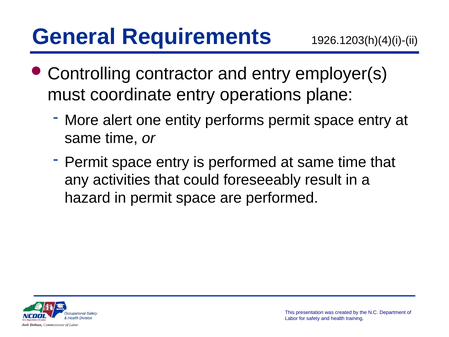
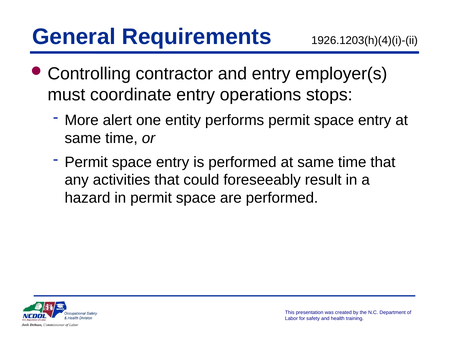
plane: plane -> stops (329, 95)
